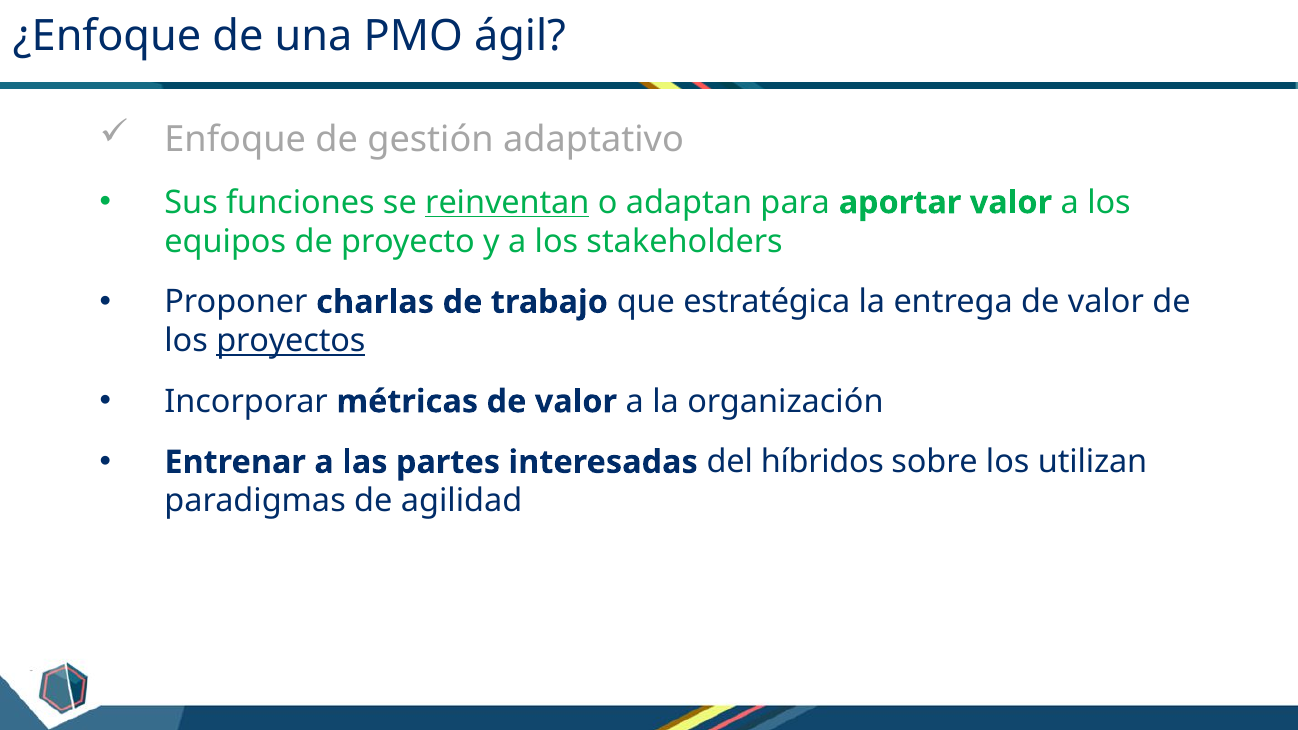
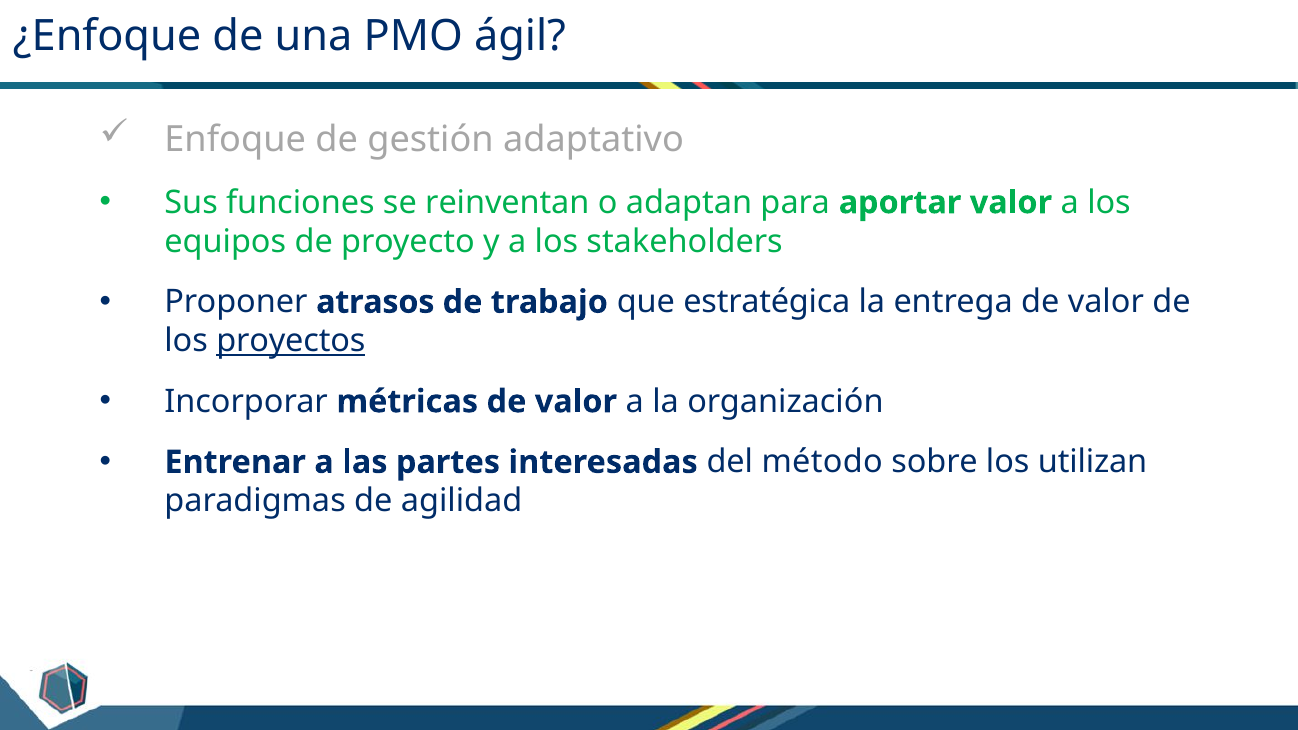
reinventan underline: present -> none (507, 203)
charlas: charlas -> atrasos (375, 302)
híbridos: híbridos -> método (822, 462)
